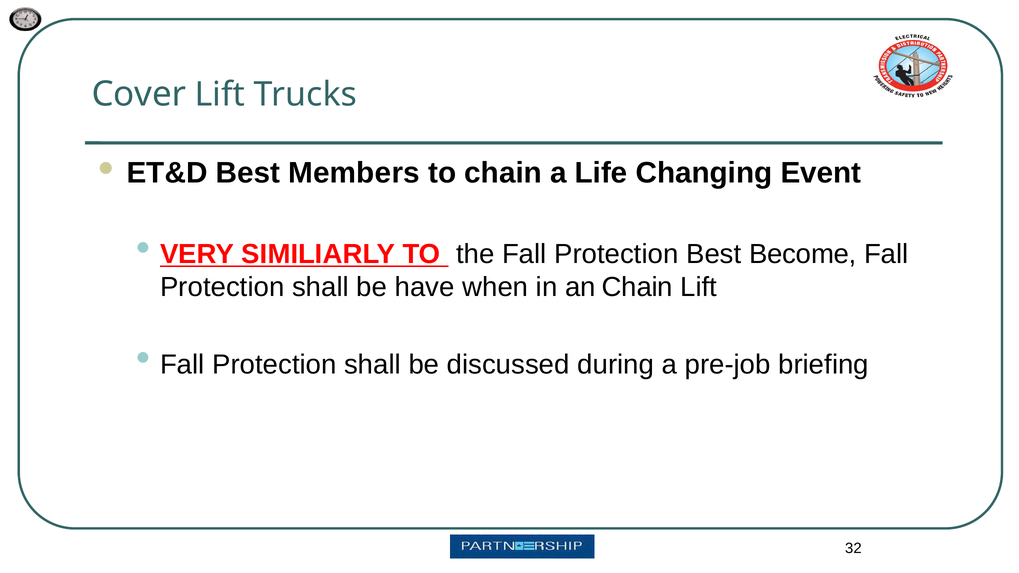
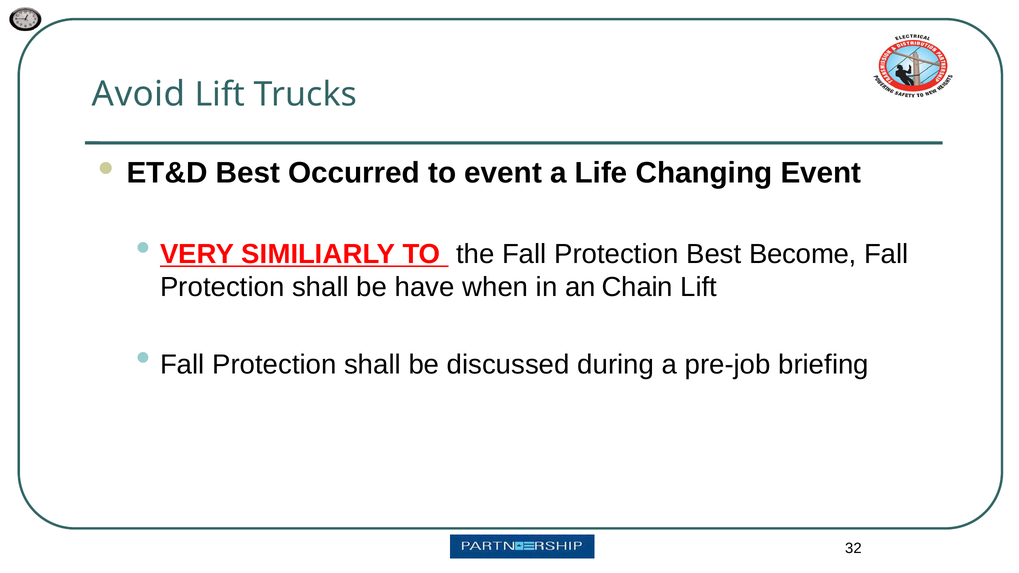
Cover: Cover -> Avoid (139, 94)
Members: Members -> Occurred (354, 173)
to chain: chain -> event (503, 173)
